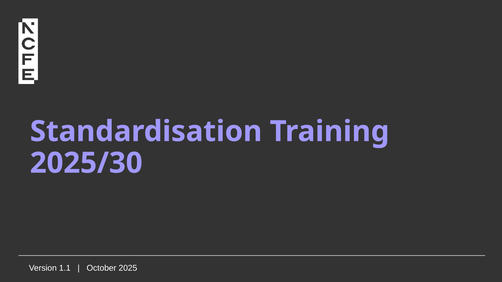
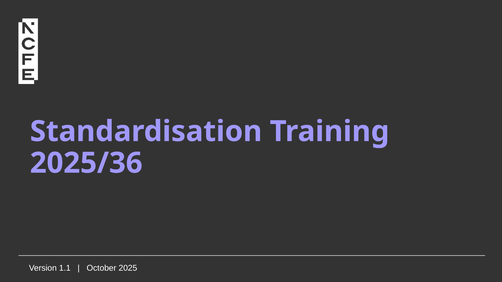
2025/30: 2025/30 -> 2025/36 (86, 163)
